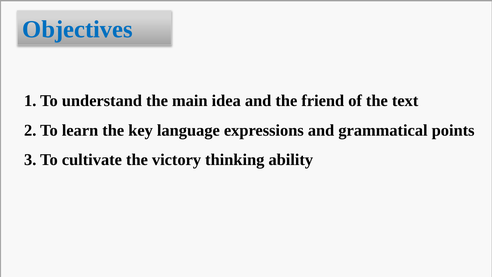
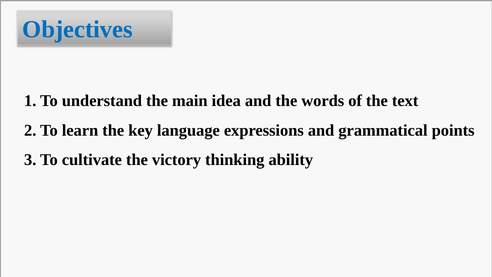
friend: friend -> words (323, 101)
